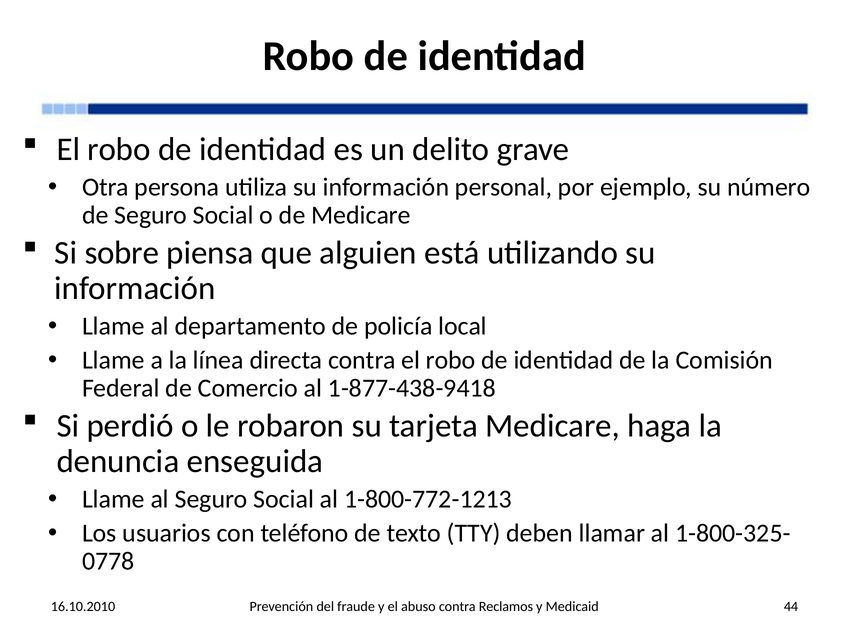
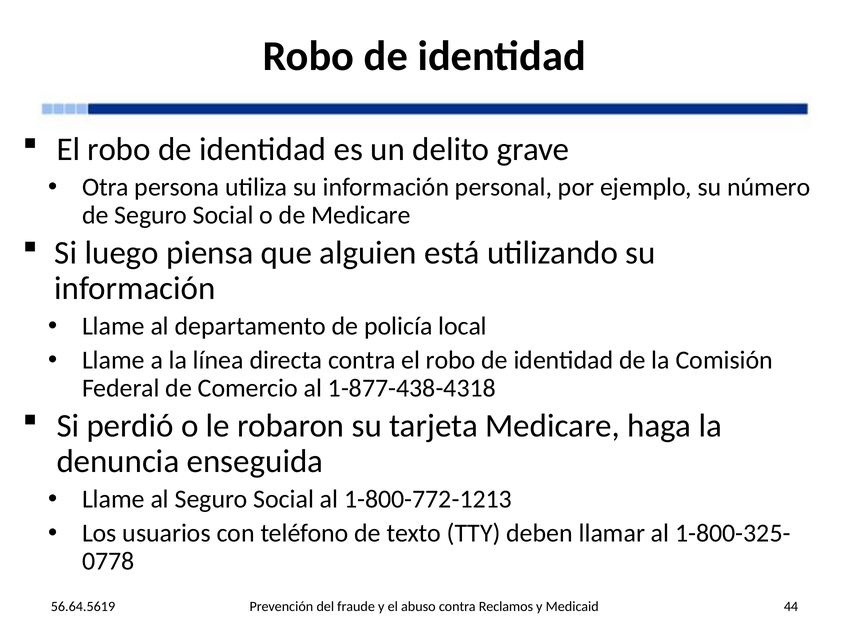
sobre: sobre -> luego (122, 253)
1-877-438-9418: 1-877-438-9418 -> 1-877-438-4318 (412, 388)
16.10.2010: 16.10.2010 -> 56.64.5619 (83, 607)
